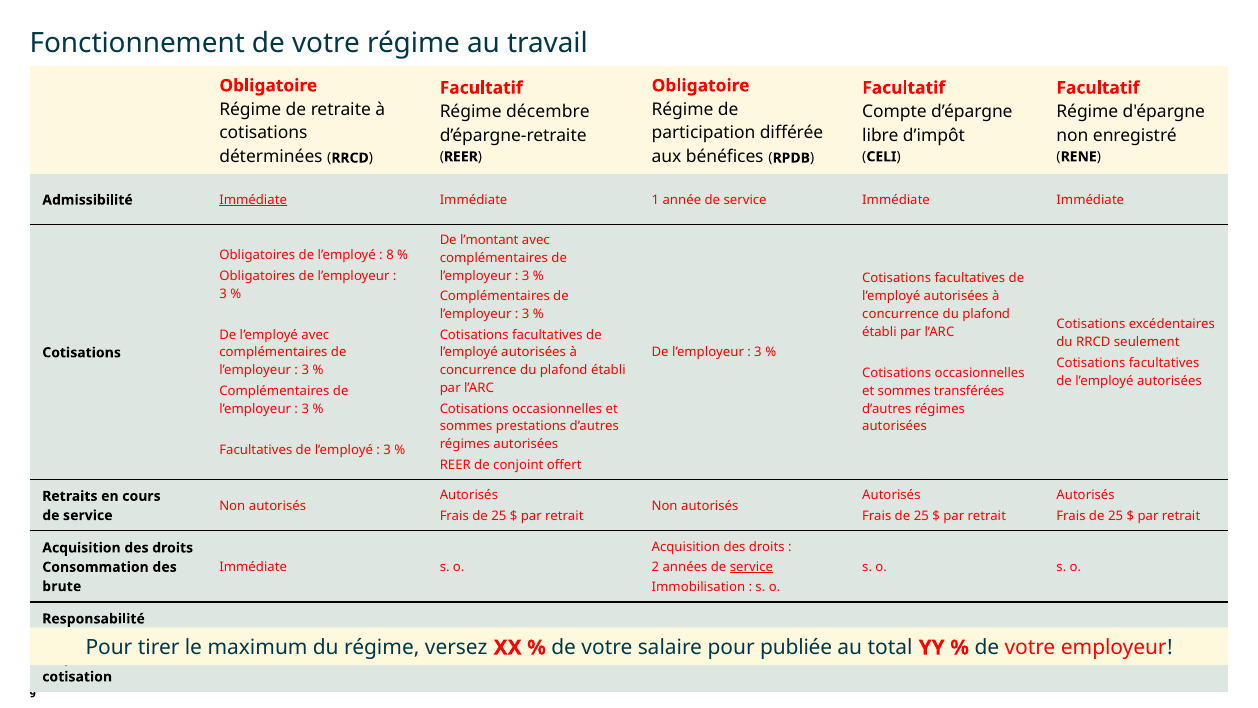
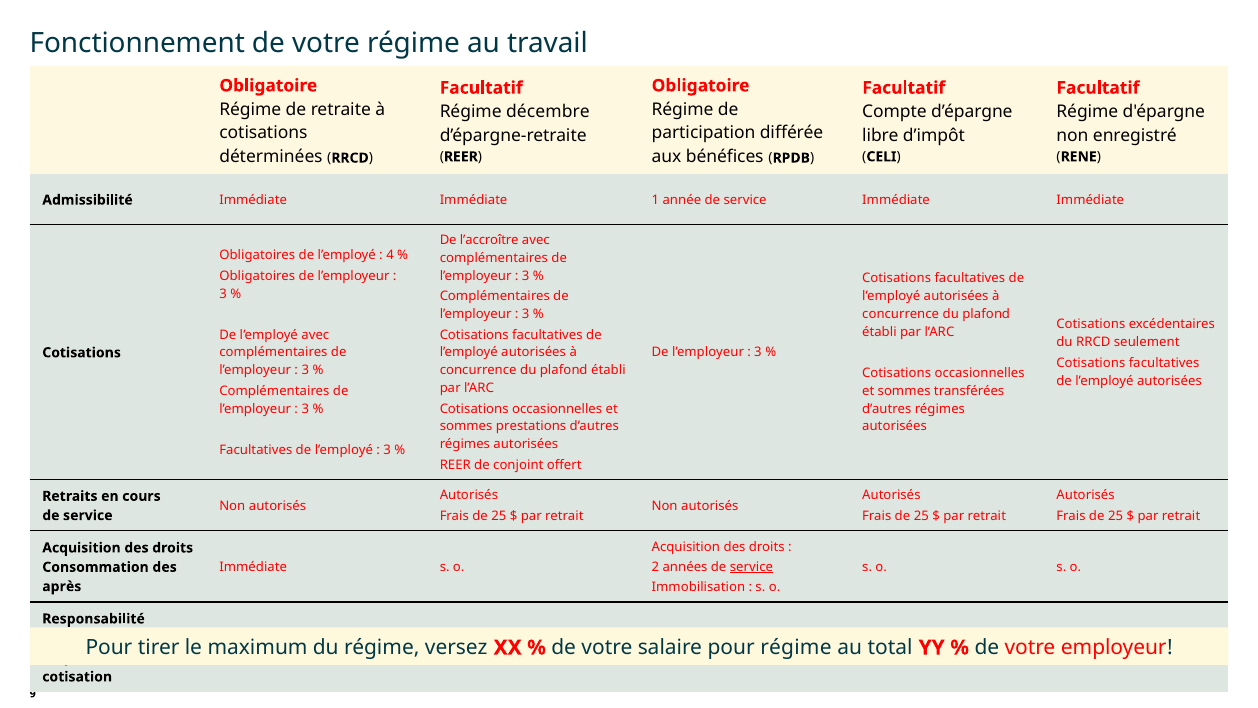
Immédiate underline: present -> none (253, 200)
l’montant: l’montant -> l’accroître (489, 240)
8: 8 -> 4 (390, 255)
brute: brute -> après (62, 586)
publiée: publiée -> régime (796, 647)
